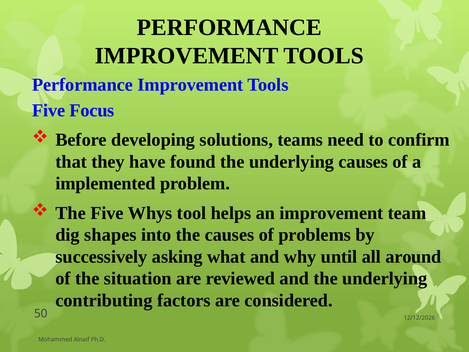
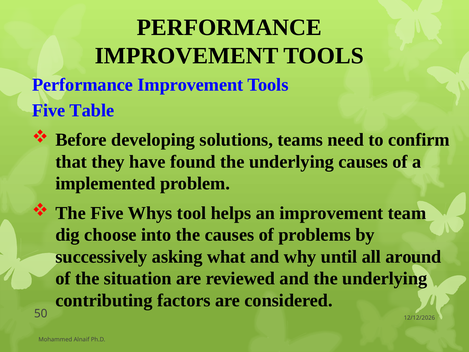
Focus: Focus -> Table (92, 110)
shapes: shapes -> choose (110, 235)
